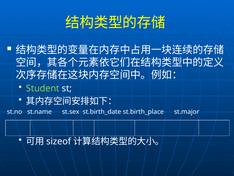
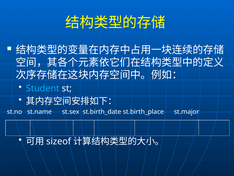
Student colour: light green -> light blue (43, 88)
